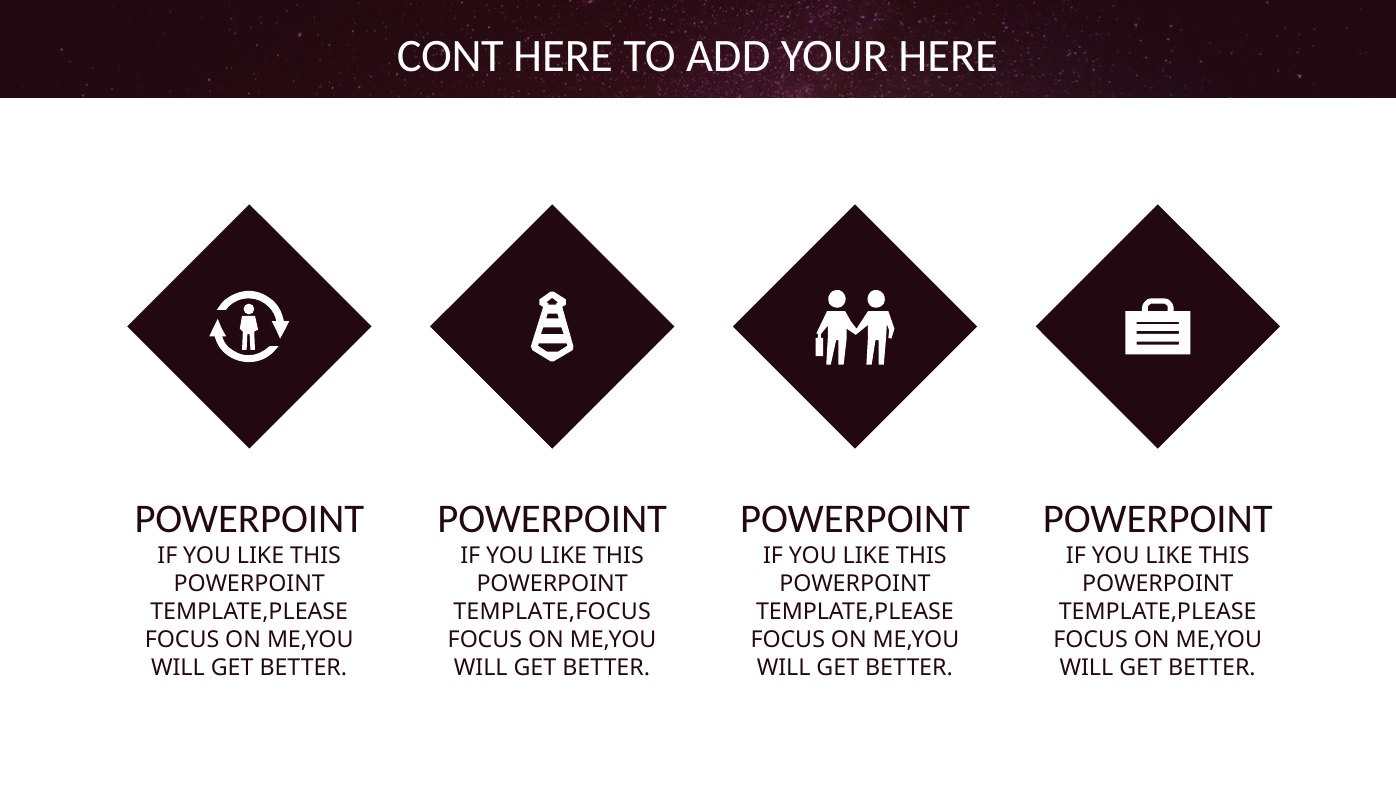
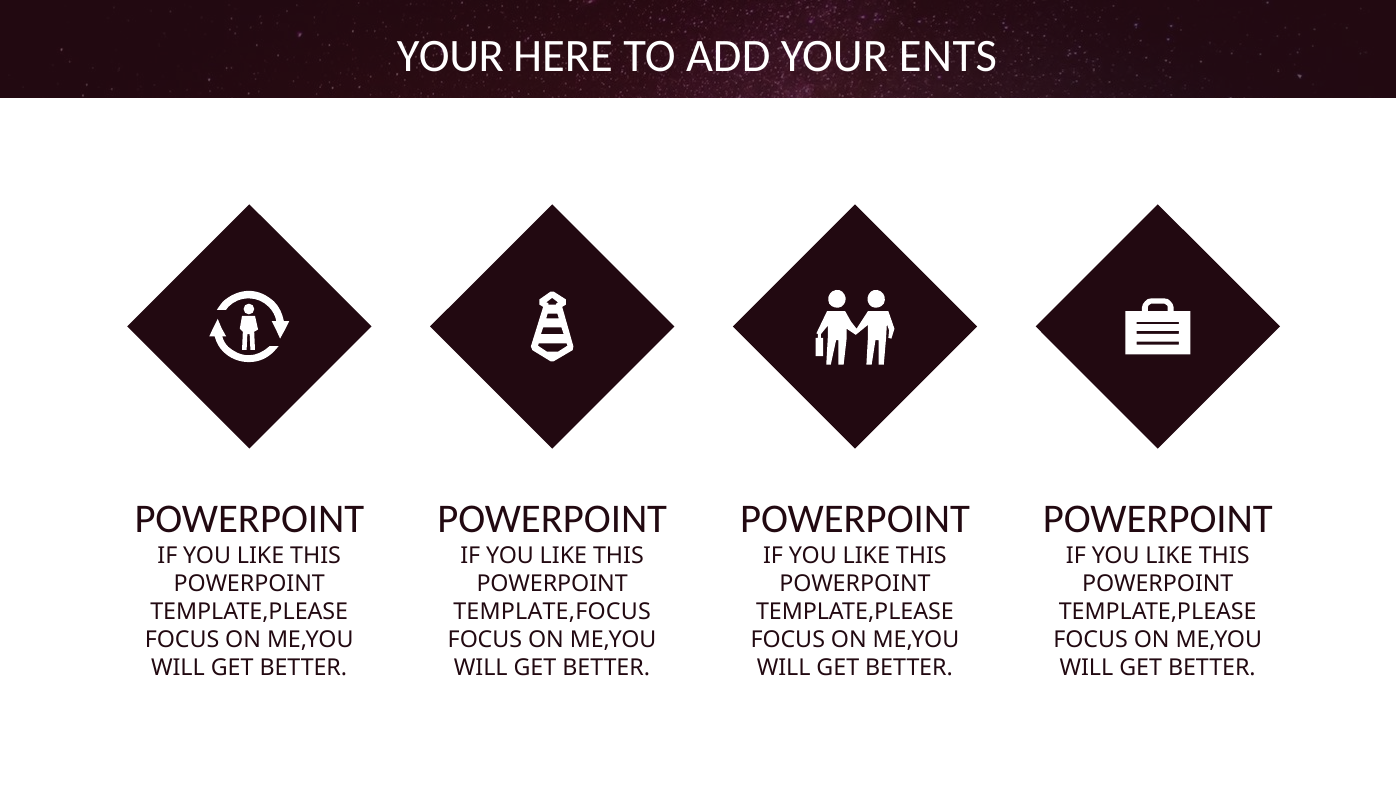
CONT: CONT -> YOUR (450, 56)
YOUR HERE: HERE -> ENTS (948, 56)
